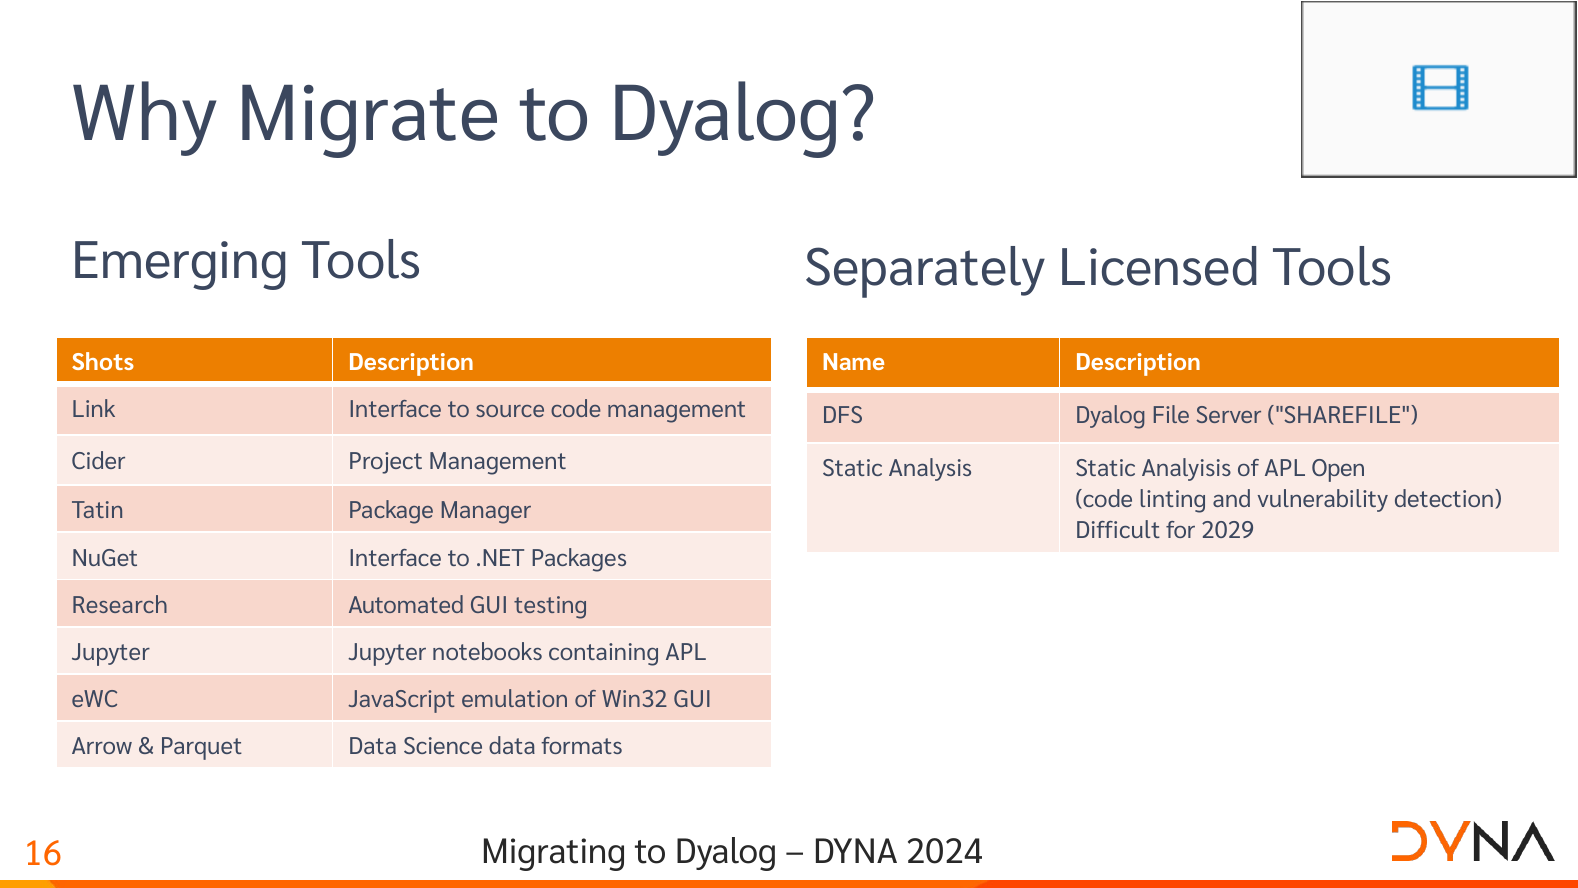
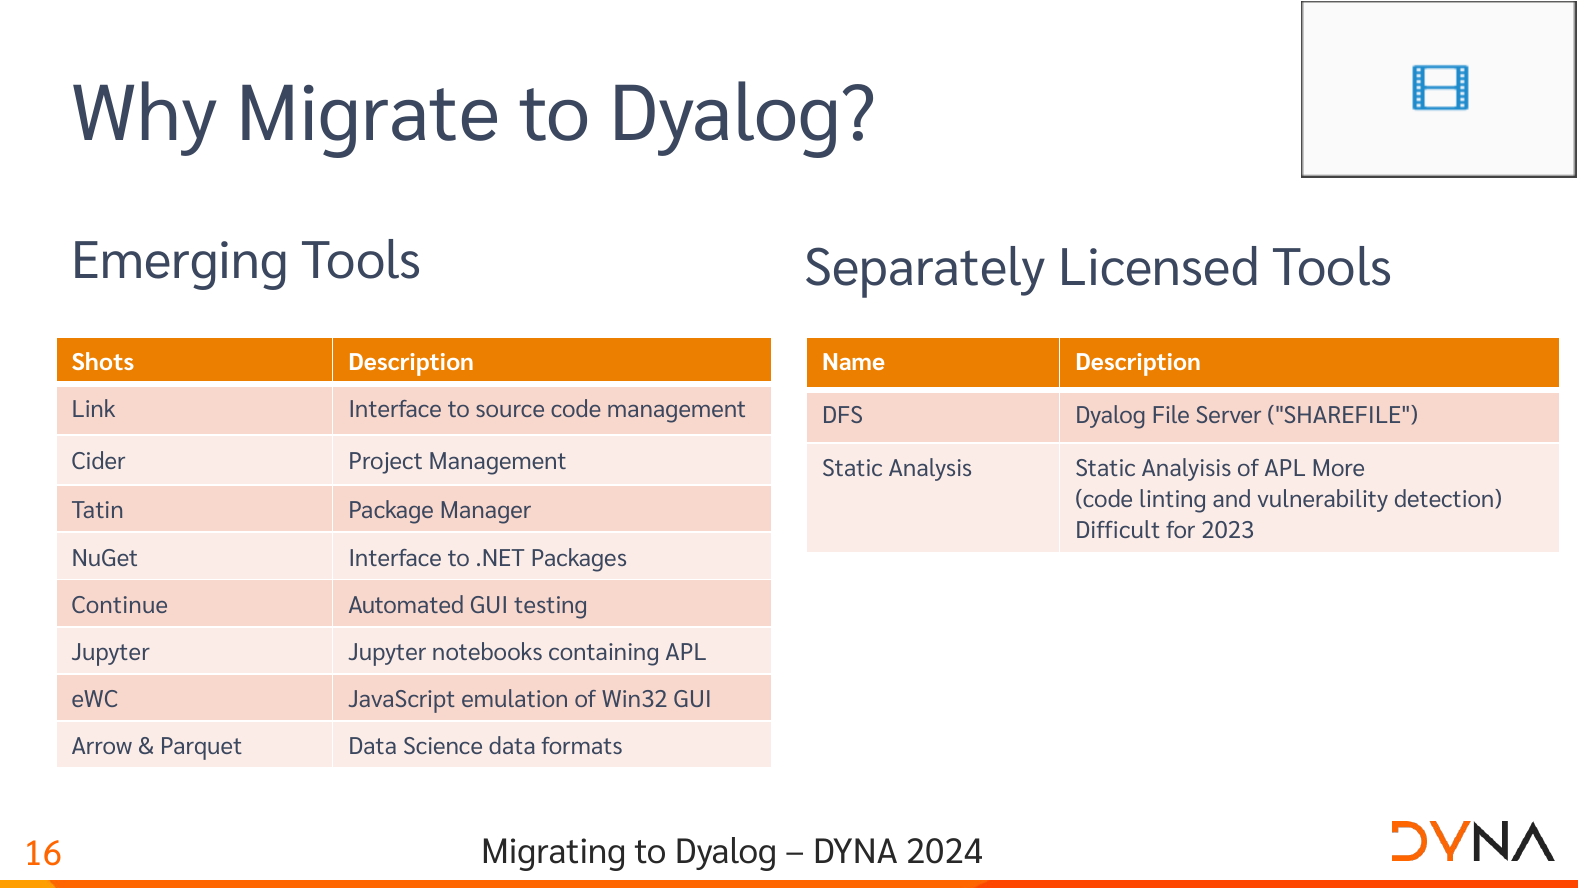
Open: Open -> More (1339, 468)
2029: 2029 -> 2023 (1228, 531)
Research: Research -> Continue (120, 605)
